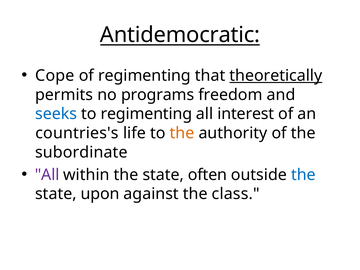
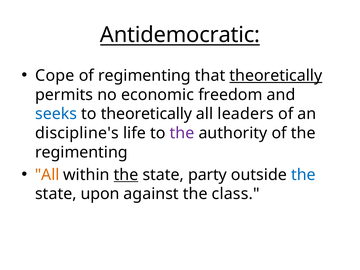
programs: programs -> economic (158, 95)
to regimenting: regimenting -> theoretically (146, 114)
interest: interest -> leaders (246, 114)
countries's: countries's -> discipline's (77, 133)
the colour: orange -> purple (182, 133)
subordinate: subordinate -> regimenting (81, 152)
All colour: purple -> orange (47, 175)
the underline: none -> present (126, 175)
often: often -> party (207, 175)
